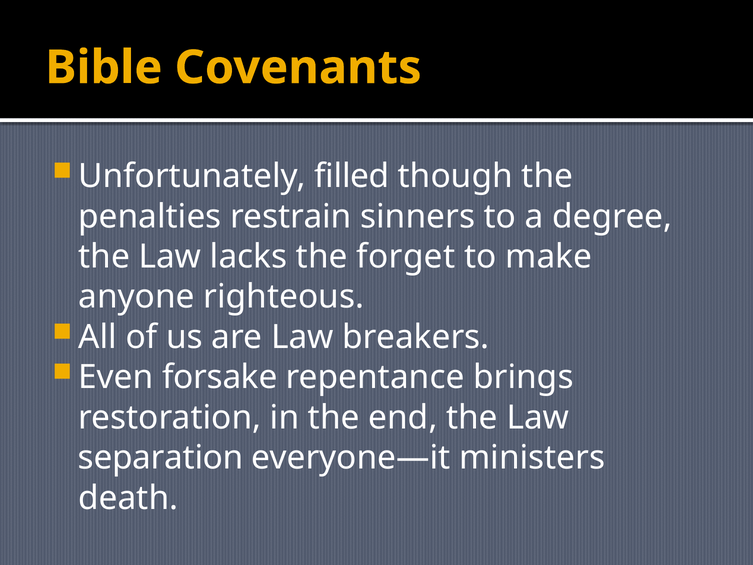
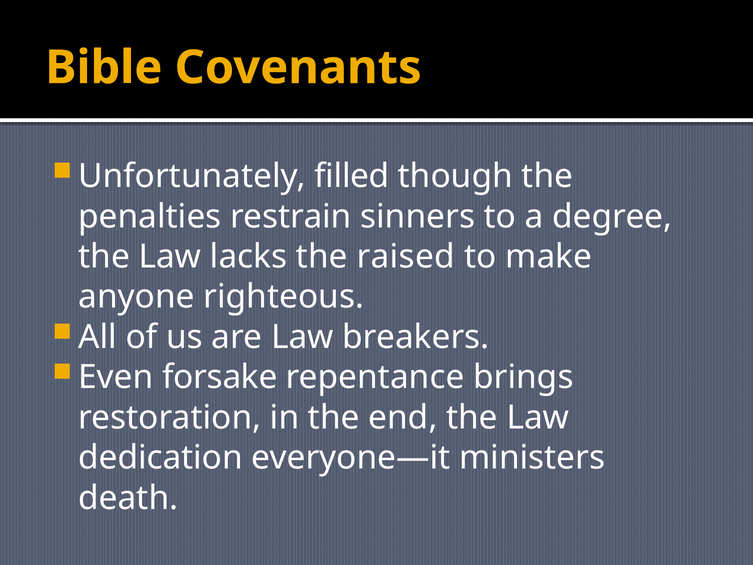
forget: forget -> raised (406, 257)
separation: separation -> dedication (161, 458)
